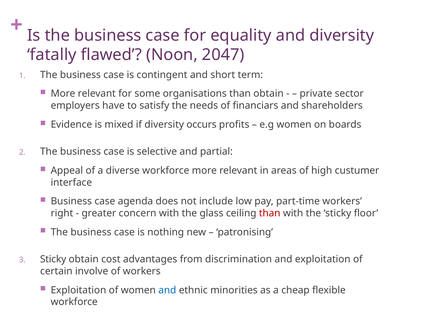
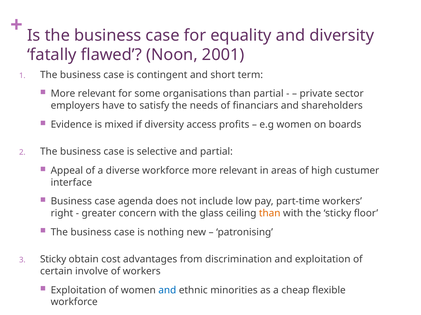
2047: 2047 -> 2001 (223, 55)
than obtain: obtain -> partial (269, 94)
occurs: occurs -> access (201, 125)
than colour: red -> orange (270, 214)
